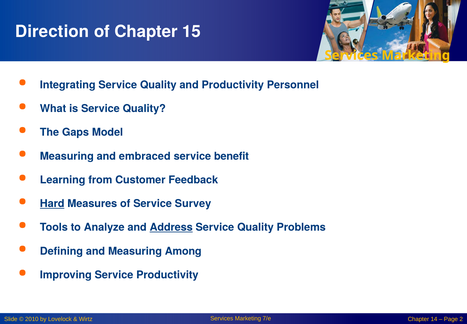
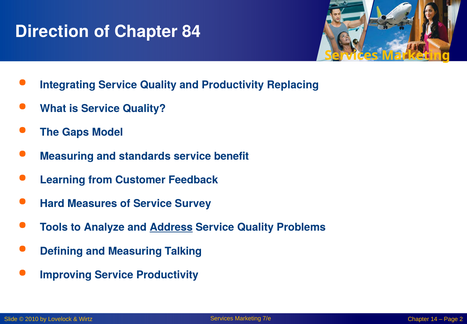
15: 15 -> 84 (192, 32)
Personnel: Personnel -> Replacing (293, 85)
embraced: embraced -> standards (145, 156)
Hard underline: present -> none (52, 203)
Among: Among -> Talking (183, 251)
